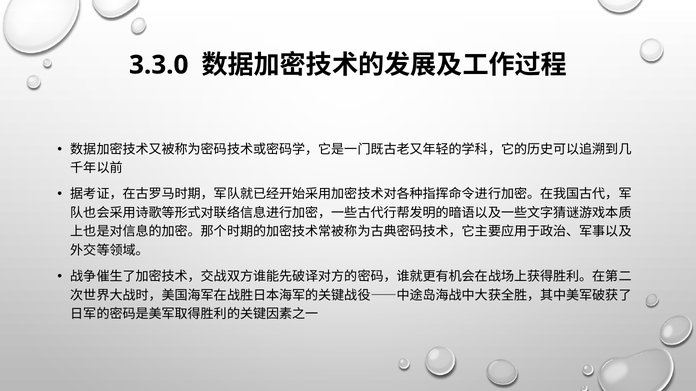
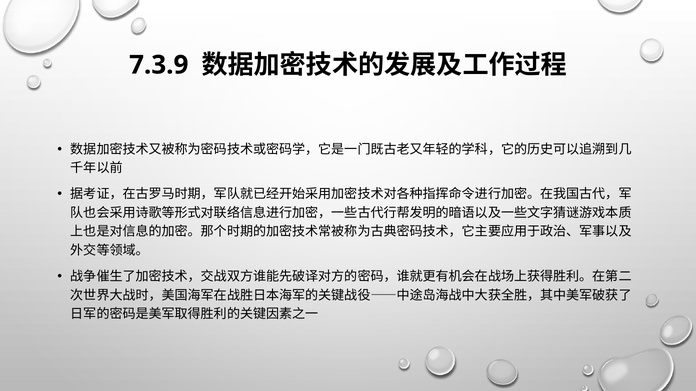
3.3.0: 3.3.0 -> 7.3.9 (159, 65)
